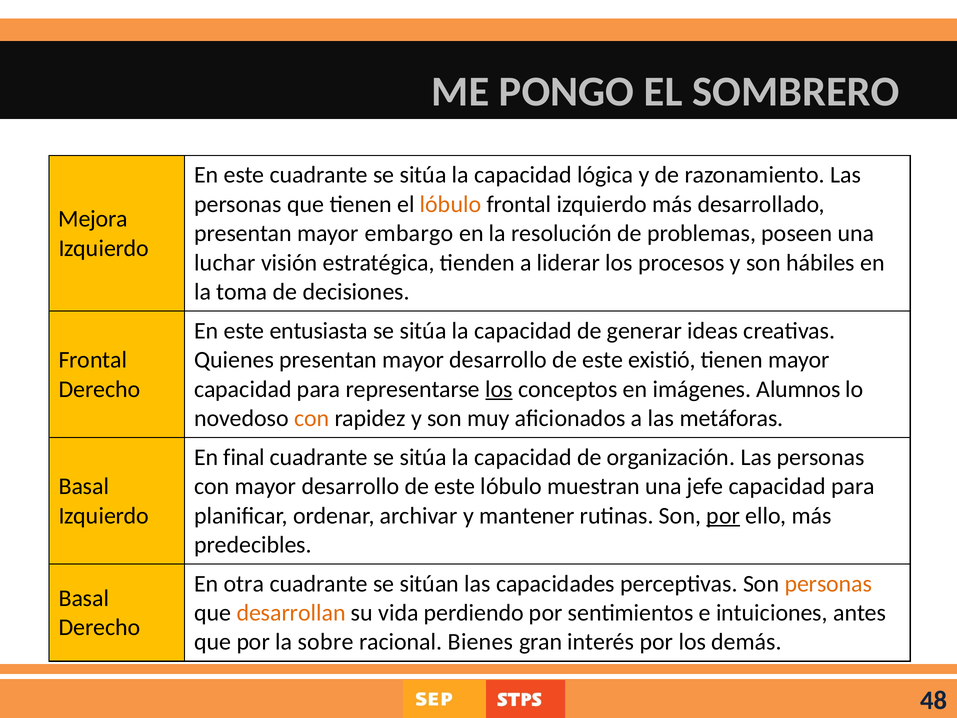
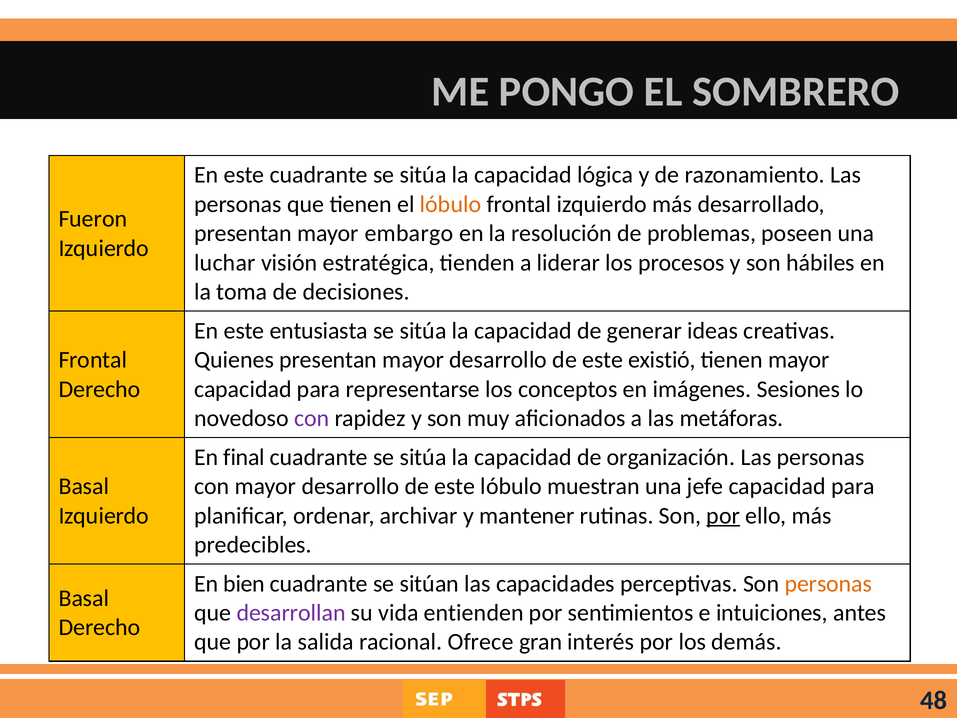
Mejora: Mejora -> Fueron (93, 219)
los underline: present -> none (499, 389)
Alumnos: Alumnos -> Sesiones (798, 389)
con colour: orange -> purple (312, 418)
otra: otra -> bien (244, 583)
desarrollan colour: orange -> purple (291, 613)
perdiendo: perdiendo -> entienden (474, 613)
sobre: sobre -> salida (326, 642)
Bienes: Bienes -> Ofrece (481, 642)
